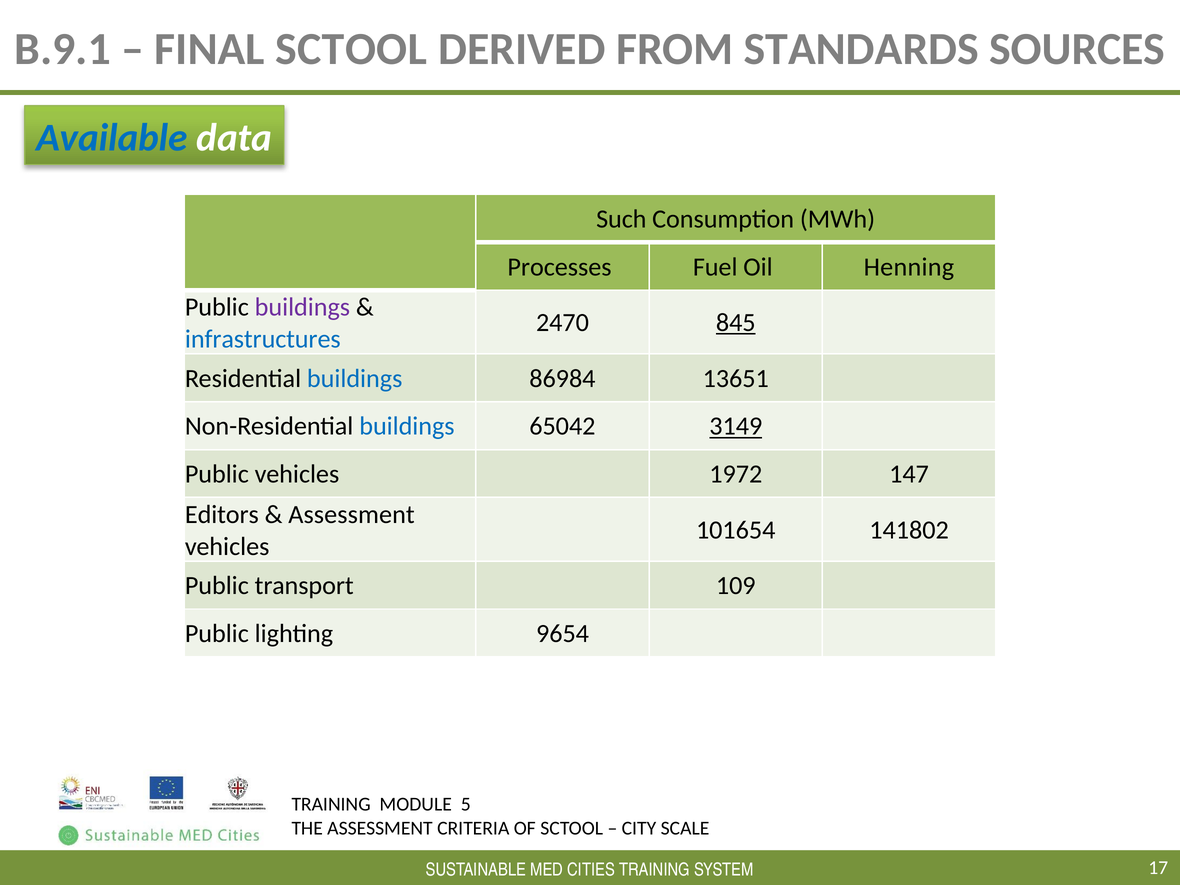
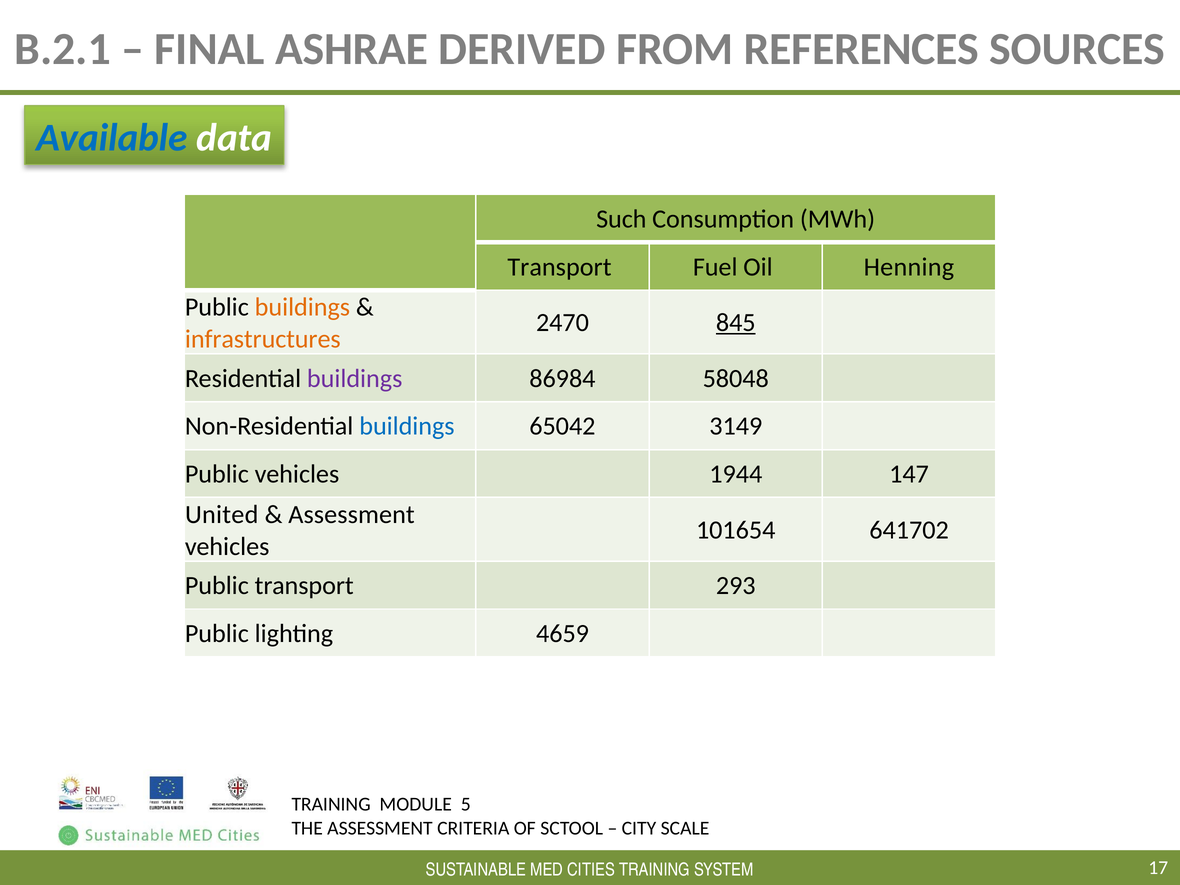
B.9.1: B.9.1 -> B.2.1 (63, 49)
FINAL SCTOOL: SCTOOL -> ASHRAE (352, 49)
STANDARDS: STANDARDS -> REFERENCES (861, 49)
Processes: Processes -> Transport (559, 267)
buildings colour: purple -> orange (302, 307)
infrastructures colour: blue -> orange (263, 339)
buildings colour: blue -> purple (355, 378)
13651: 13651 -> 58048 (736, 378)
3149 underline: present -> none (736, 426)
1972: 1972 -> 1944 (736, 474)
Editors: Editors -> United (222, 515)
141802: 141802 -> 641702 (909, 530)
109: 109 -> 293 (736, 586)
9654: 9654 -> 4659 (563, 634)
